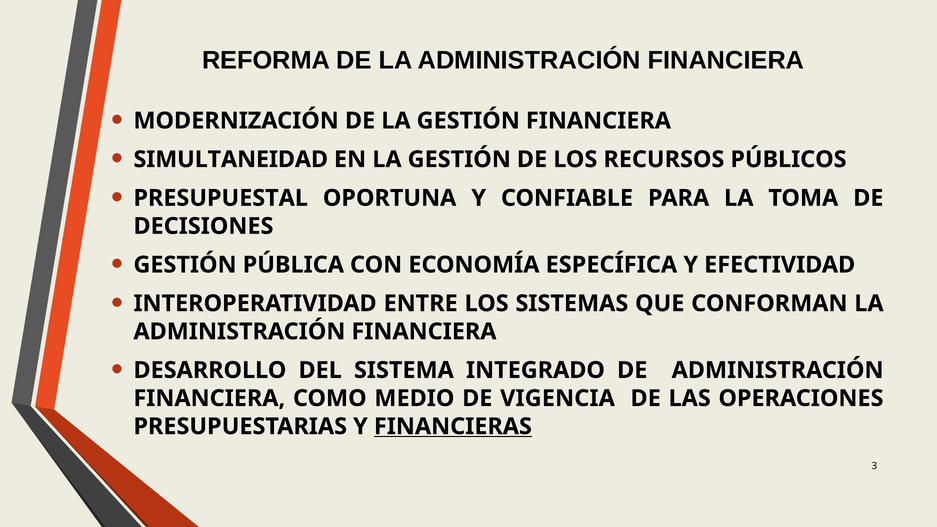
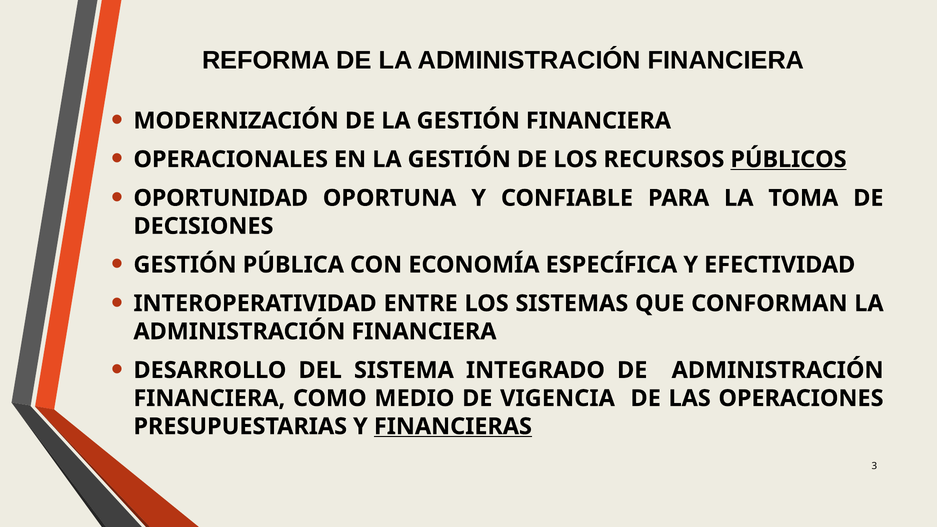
SIMULTANEIDAD: SIMULTANEIDAD -> OPERACIONALES (231, 159)
PÚBLICOS underline: none -> present (788, 159)
PRESUPUESTAL: PRESUPUESTAL -> OPORTUNIDAD (221, 198)
